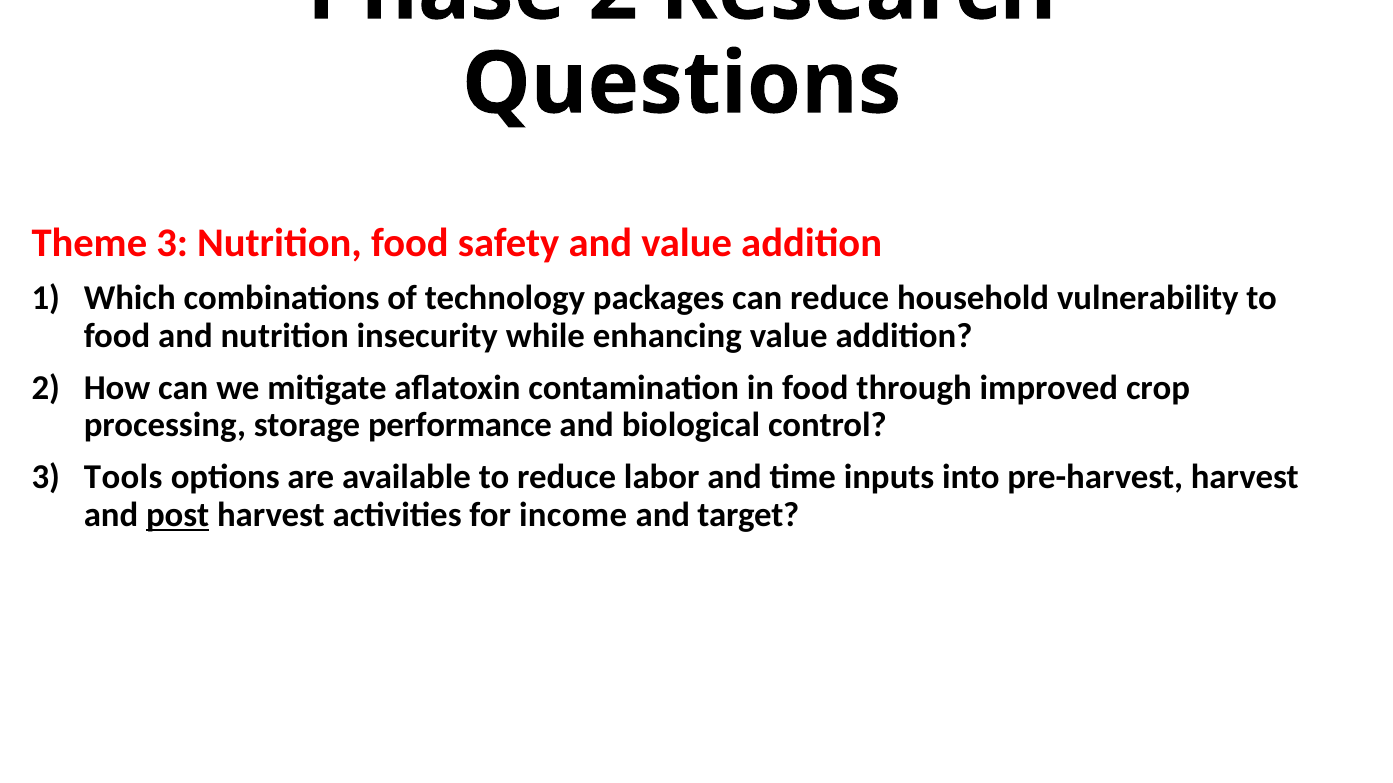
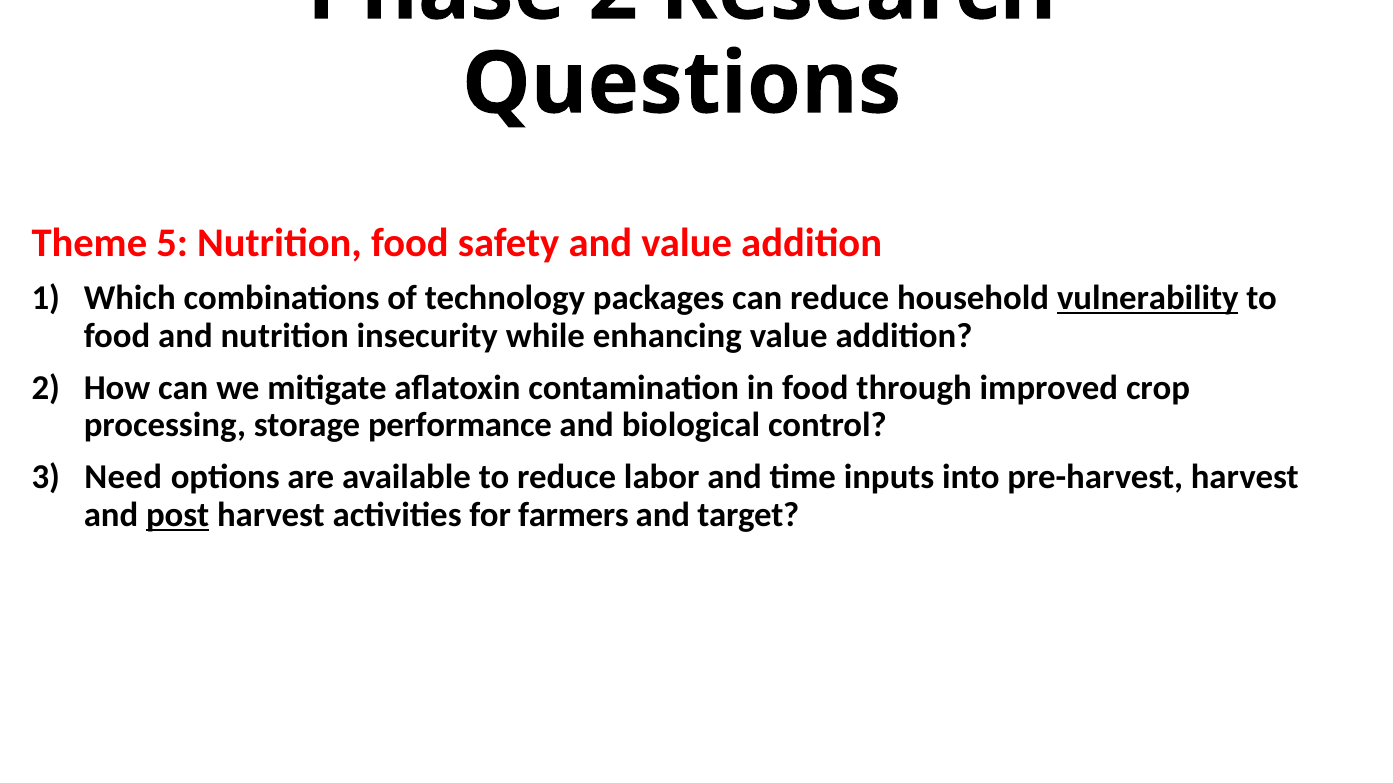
Theme 3: 3 -> 5 (172, 243)
vulnerability underline: none -> present (1148, 298)
Tools: Tools -> Need (123, 478)
income: income -> farmers (573, 515)
